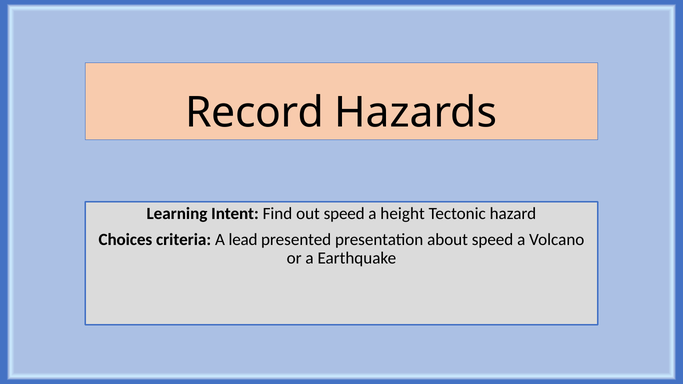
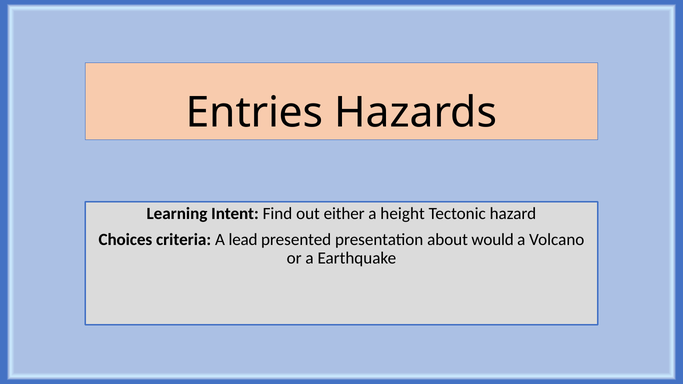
Record: Record -> Entries (255, 113)
out speed: speed -> either (344, 214)
about speed: speed -> would (493, 240)
